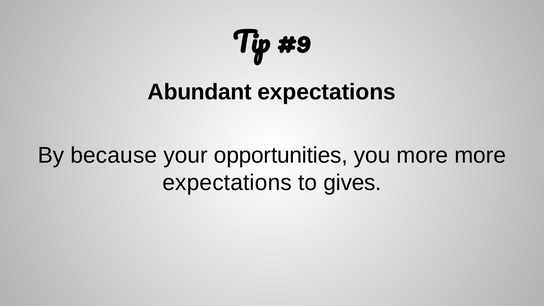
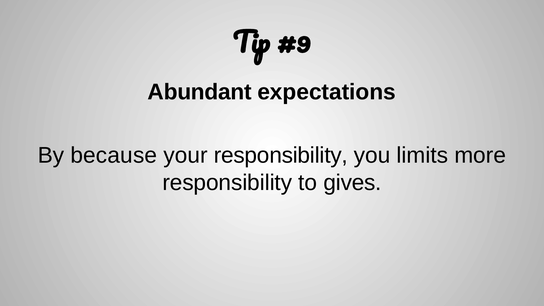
your opportunities: opportunities -> responsibility (281, 156)
you more: more -> limits (422, 156)
expectations: expectations -> responsibility (227, 183)
